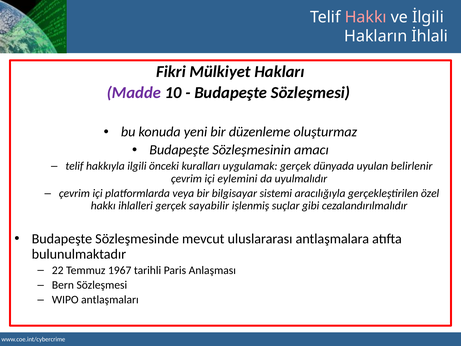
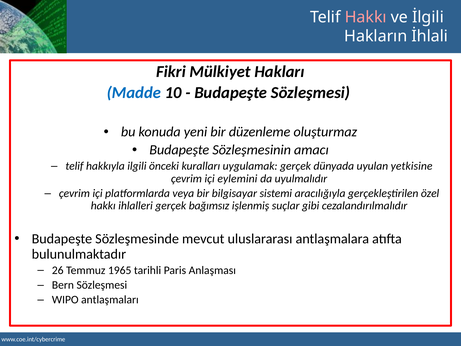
Madde colour: purple -> blue (134, 93)
belirlenir: belirlenir -> yetkisine (412, 166)
sayabilir: sayabilir -> bağımsız (209, 206)
22: 22 -> 26 (58, 270)
1967: 1967 -> 1965 (120, 270)
